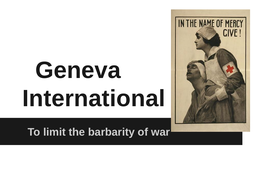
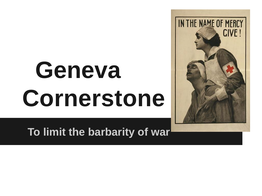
International: International -> Cornerstone (94, 99)
